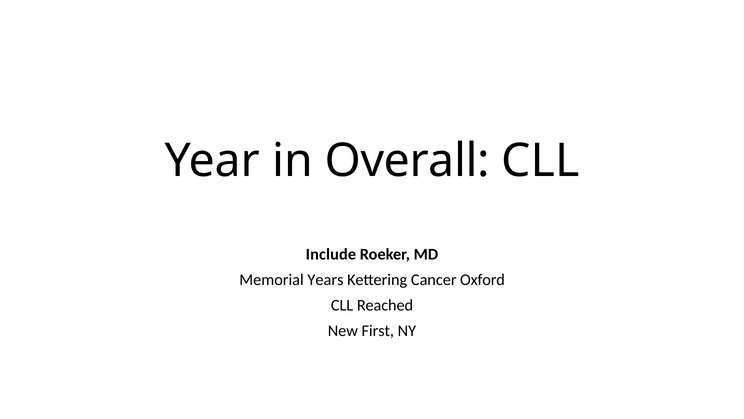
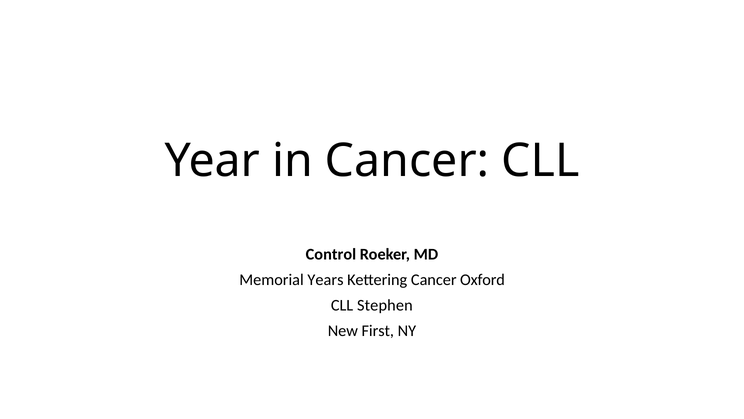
in Overall: Overall -> Cancer (407, 160)
Include: Include -> Control (331, 254)
Reached: Reached -> Stephen (385, 305)
